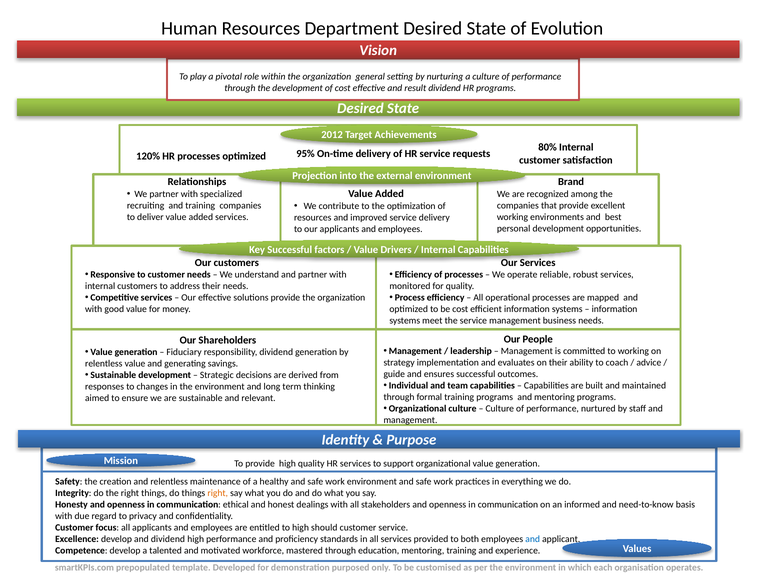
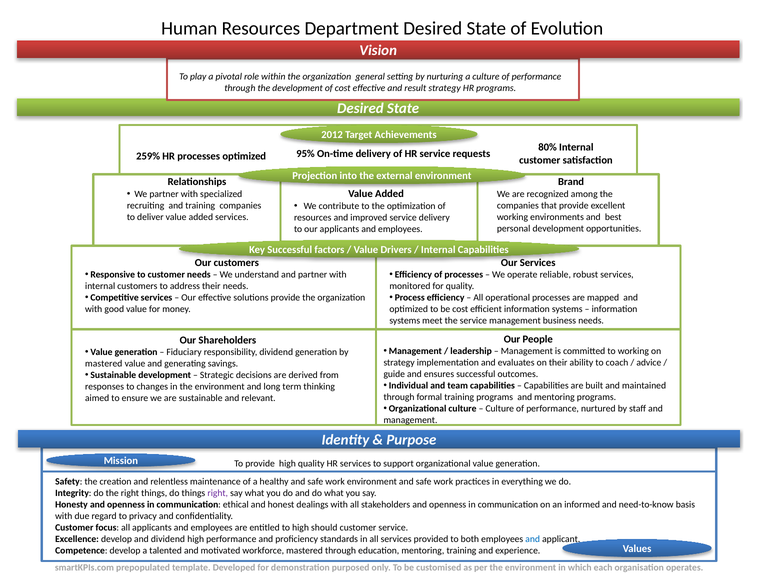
result dividend: dividend -> strategy (445, 88)
120%: 120% -> 259% (148, 156)
relentless: relentless -> mastered (104, 364)
right colour: orange -> purple (218, 493)
